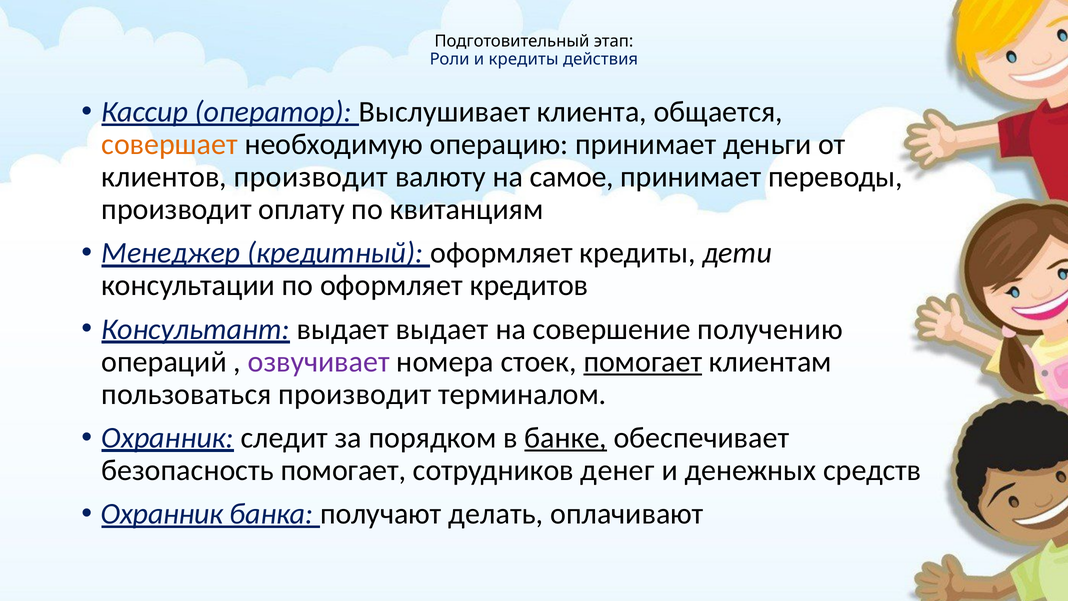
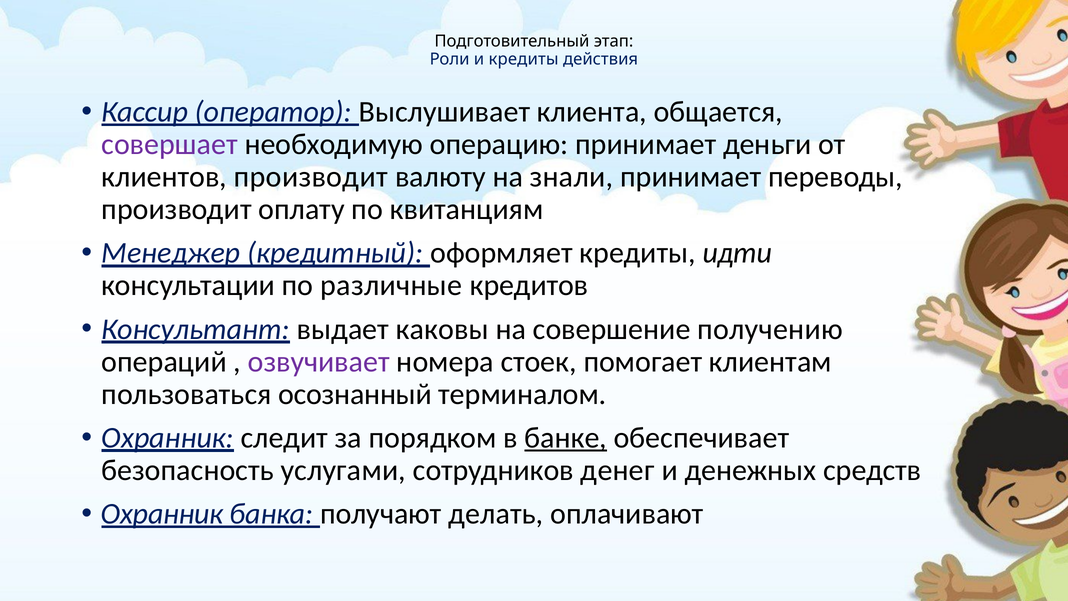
совершает colour: orange -> purple (170, 144)
самое: самое -> знали (571, 177)
дети: дети -> идти (738, 253)
по оформляет: оформляет -> различные (391, 285)
выдает выдает: выдает -> каковы (442, 329)
помогает underline: present -> none (643, 361)
пользоваться производит: производит -> осознанный (355, 394)
безопасность помогает: помогает -> услугами (343, 470)
